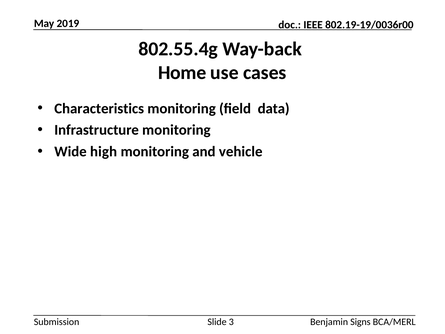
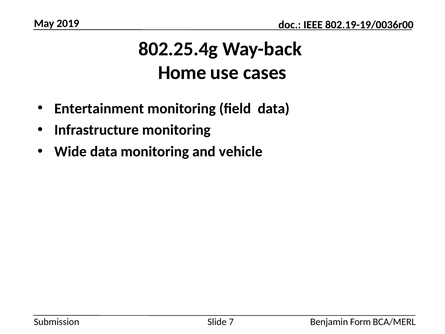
802.55.4g: 802.55.4g -> 802.25.4g (178, 49)
Characteristics: Characteristics -> Entertainment (99, 108)
Wide high: high -> data (104, 151)
3: 3 -> 7 (231, 322)
Signs: Signs -> Form (360, 322)
